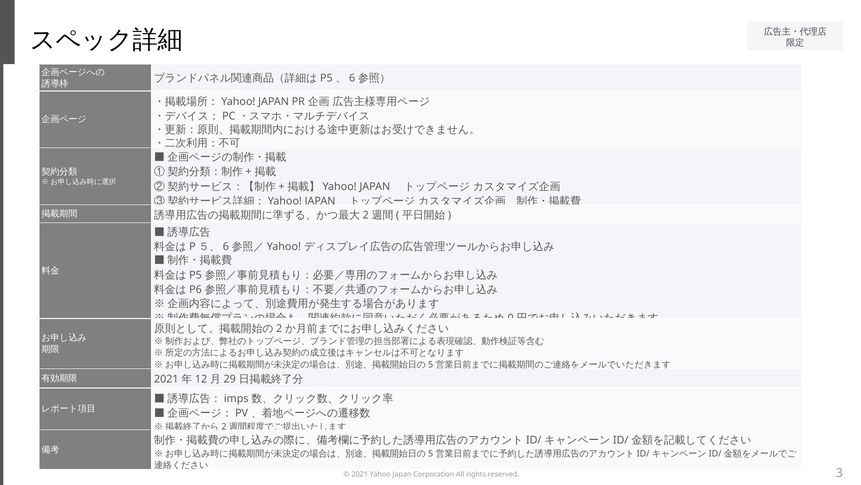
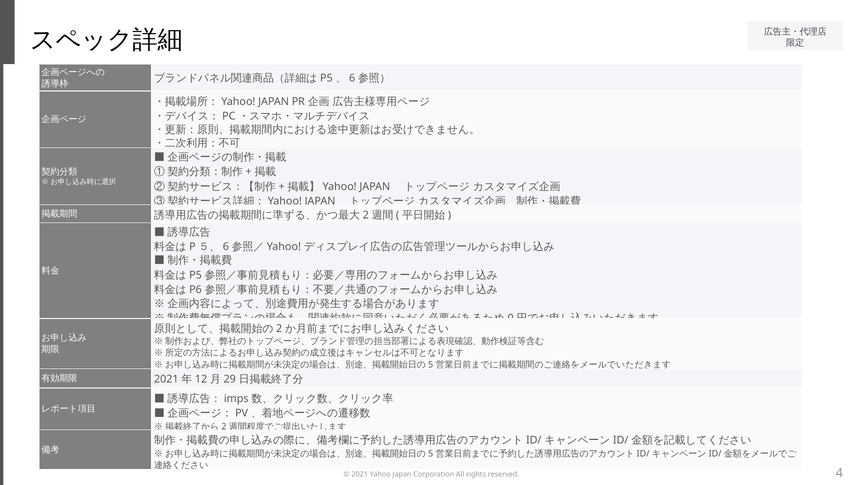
3: 3 -> 4 (839, 472)
